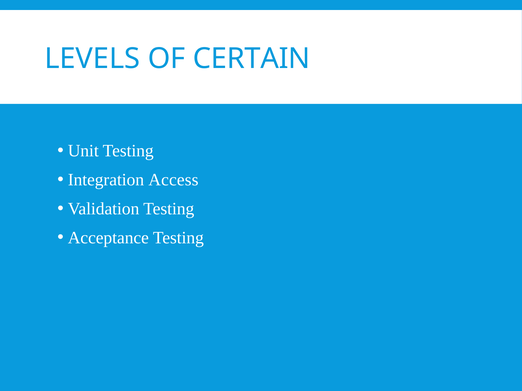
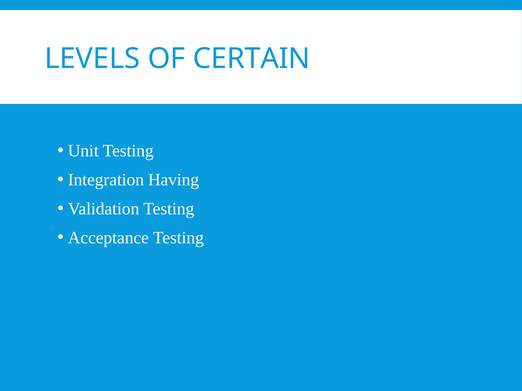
Access: Access -> Having (174, 180)
